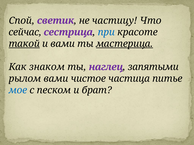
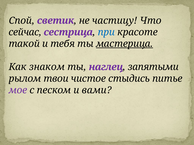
такой underline: present -> none (24, 44)
и вами: вами -> тебя (63, 44)
рылом вами: вами -> твои (56, 79)
частица: частица -> стыдись (129, 79)
мое colour: blue -> purple (18, 90)
брат: брат -> вами (97, 90)
